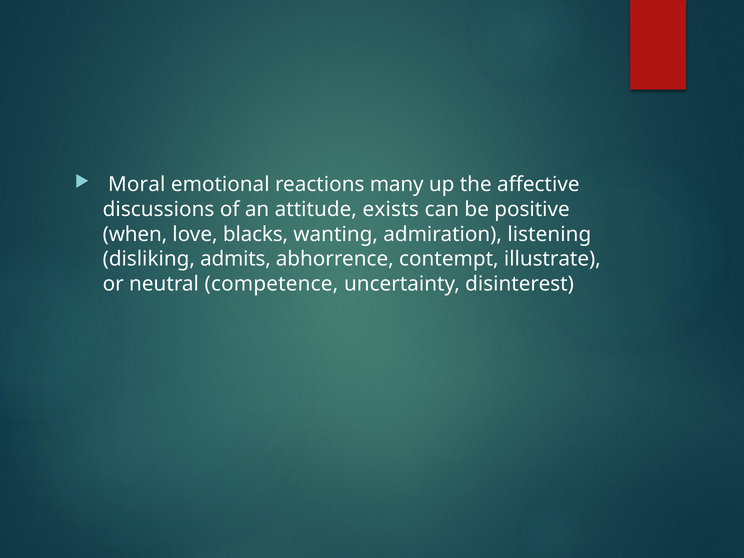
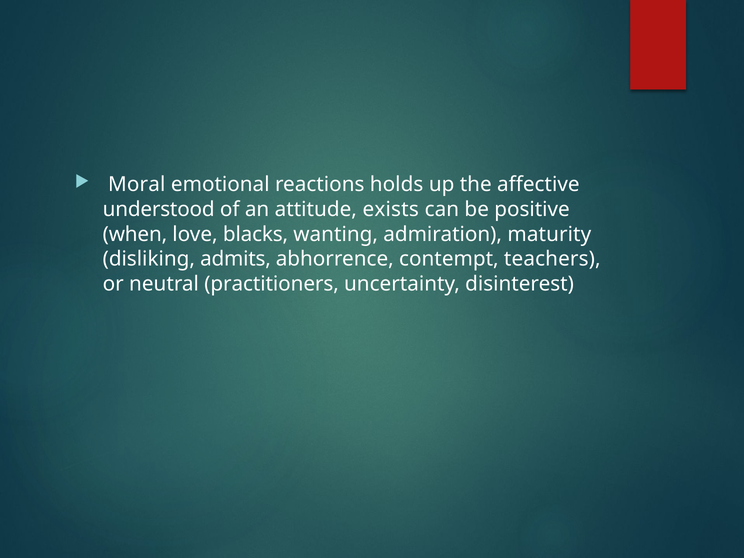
many: many -> holds (397, 185)
discussions: discussions -> understood (159, 209)
listening: listening -> maturity (549, 234)
illustrate: illustrate -> teachers (552, 259)
competence: competence -> practitioners (272, 284)
